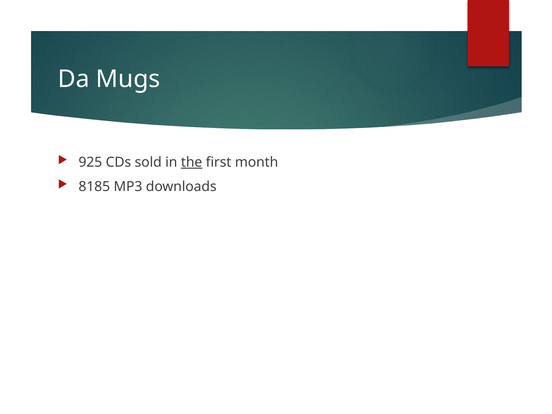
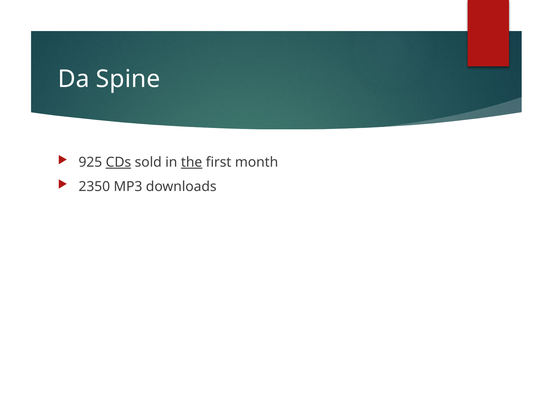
Mugs: Mugs -> Spine (128, 79)
CDs underline: none -> present (118, 162)
8185: 8185 -> 2350 (94, 186)
